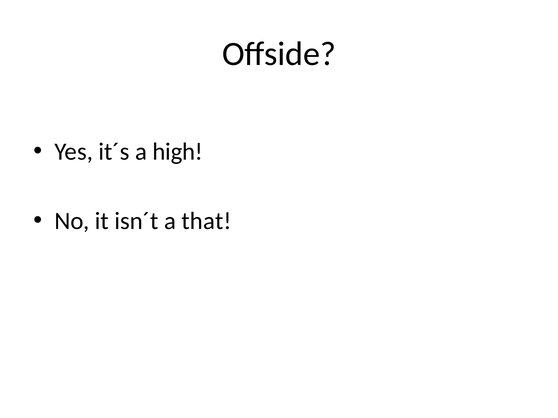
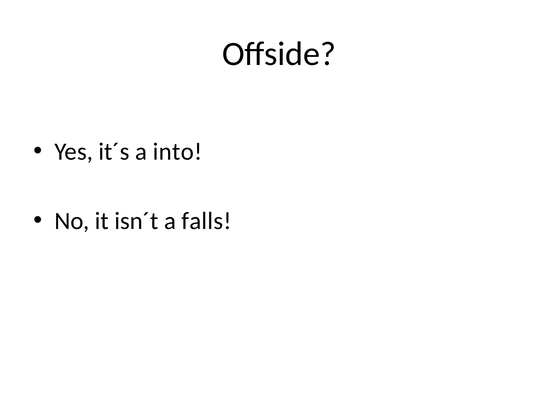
high: high -> into (178, 152)
that: that -> falls (207, 221)
